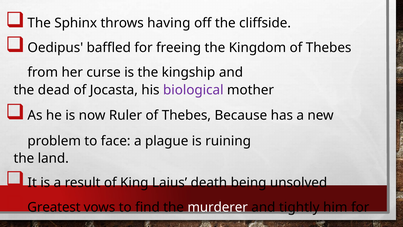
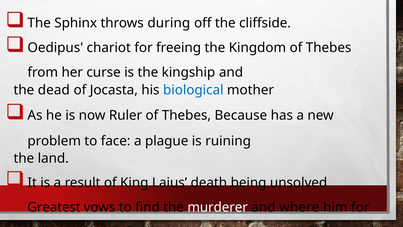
having: having -> during (169, 23)
baffled: baffled -> chariot (109, 48)
biological colour: purple -> blue (193, 90)
tightly: tightly -> where (299, 207)
